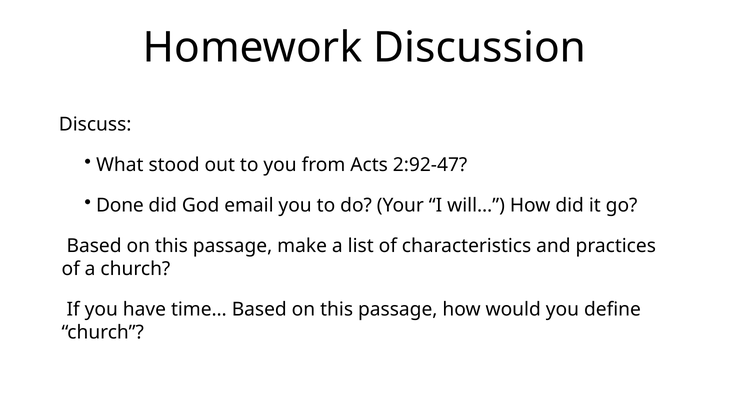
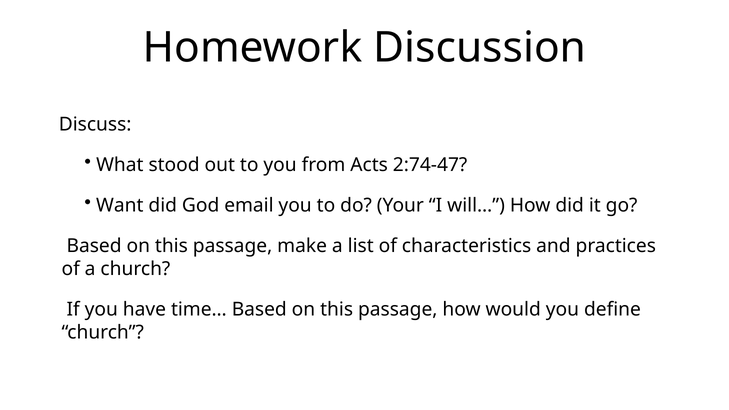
2:92-47: 2:92-47 -> 2:74-47 (430, 165)
Done: Done -> Want (120, 205)
